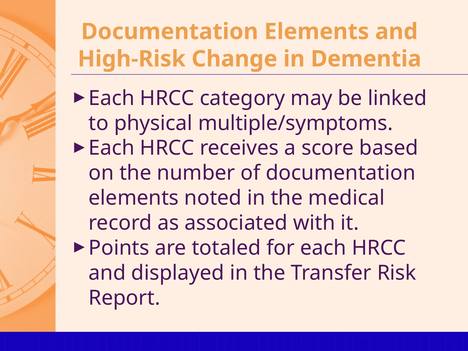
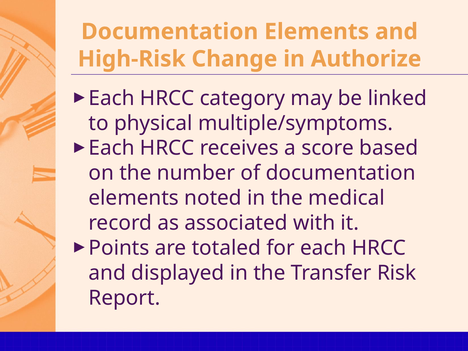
Dementia: Dementia -> Authorize (366, 59)
